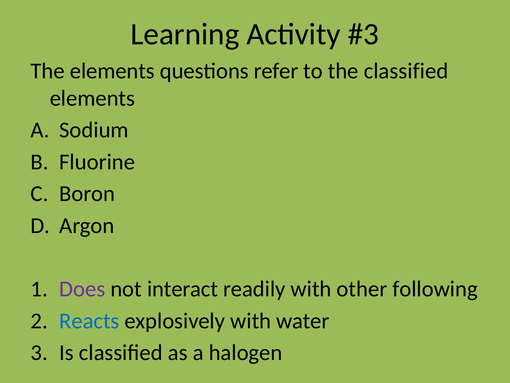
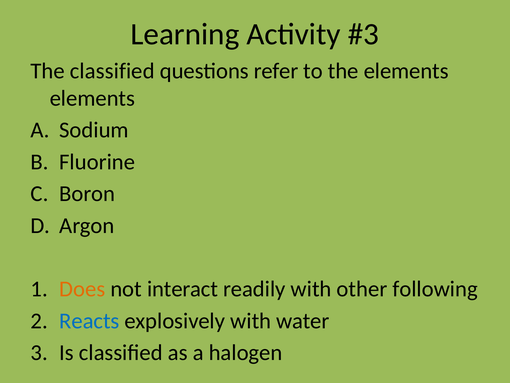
The elements: elements -> classified (112, 71)
the classified: classified -> elements (406, 71)
Does colour: purple -> orange (82, 289)
